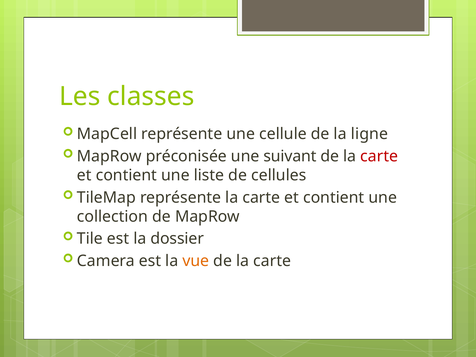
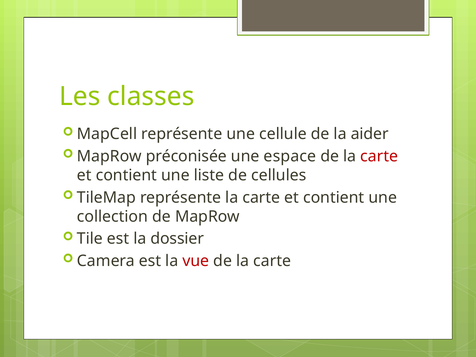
ligne: ligne -> aider (370, 134)
suivant: suivant -> espace (290, 156)
vue colour: orange -> red (196, 261)
